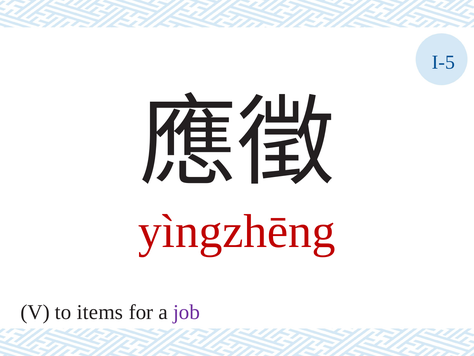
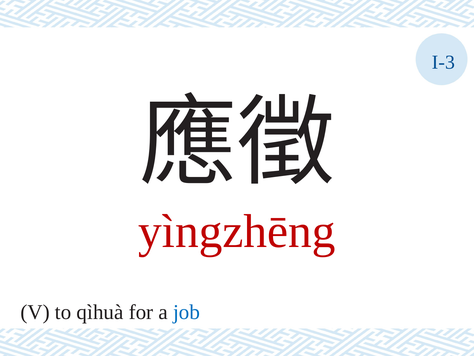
I-5: I-5 -> I-3 (443, 62)
items: items -> qìhuà (100, 312)
job colour: purple -> blue (187, 312)
